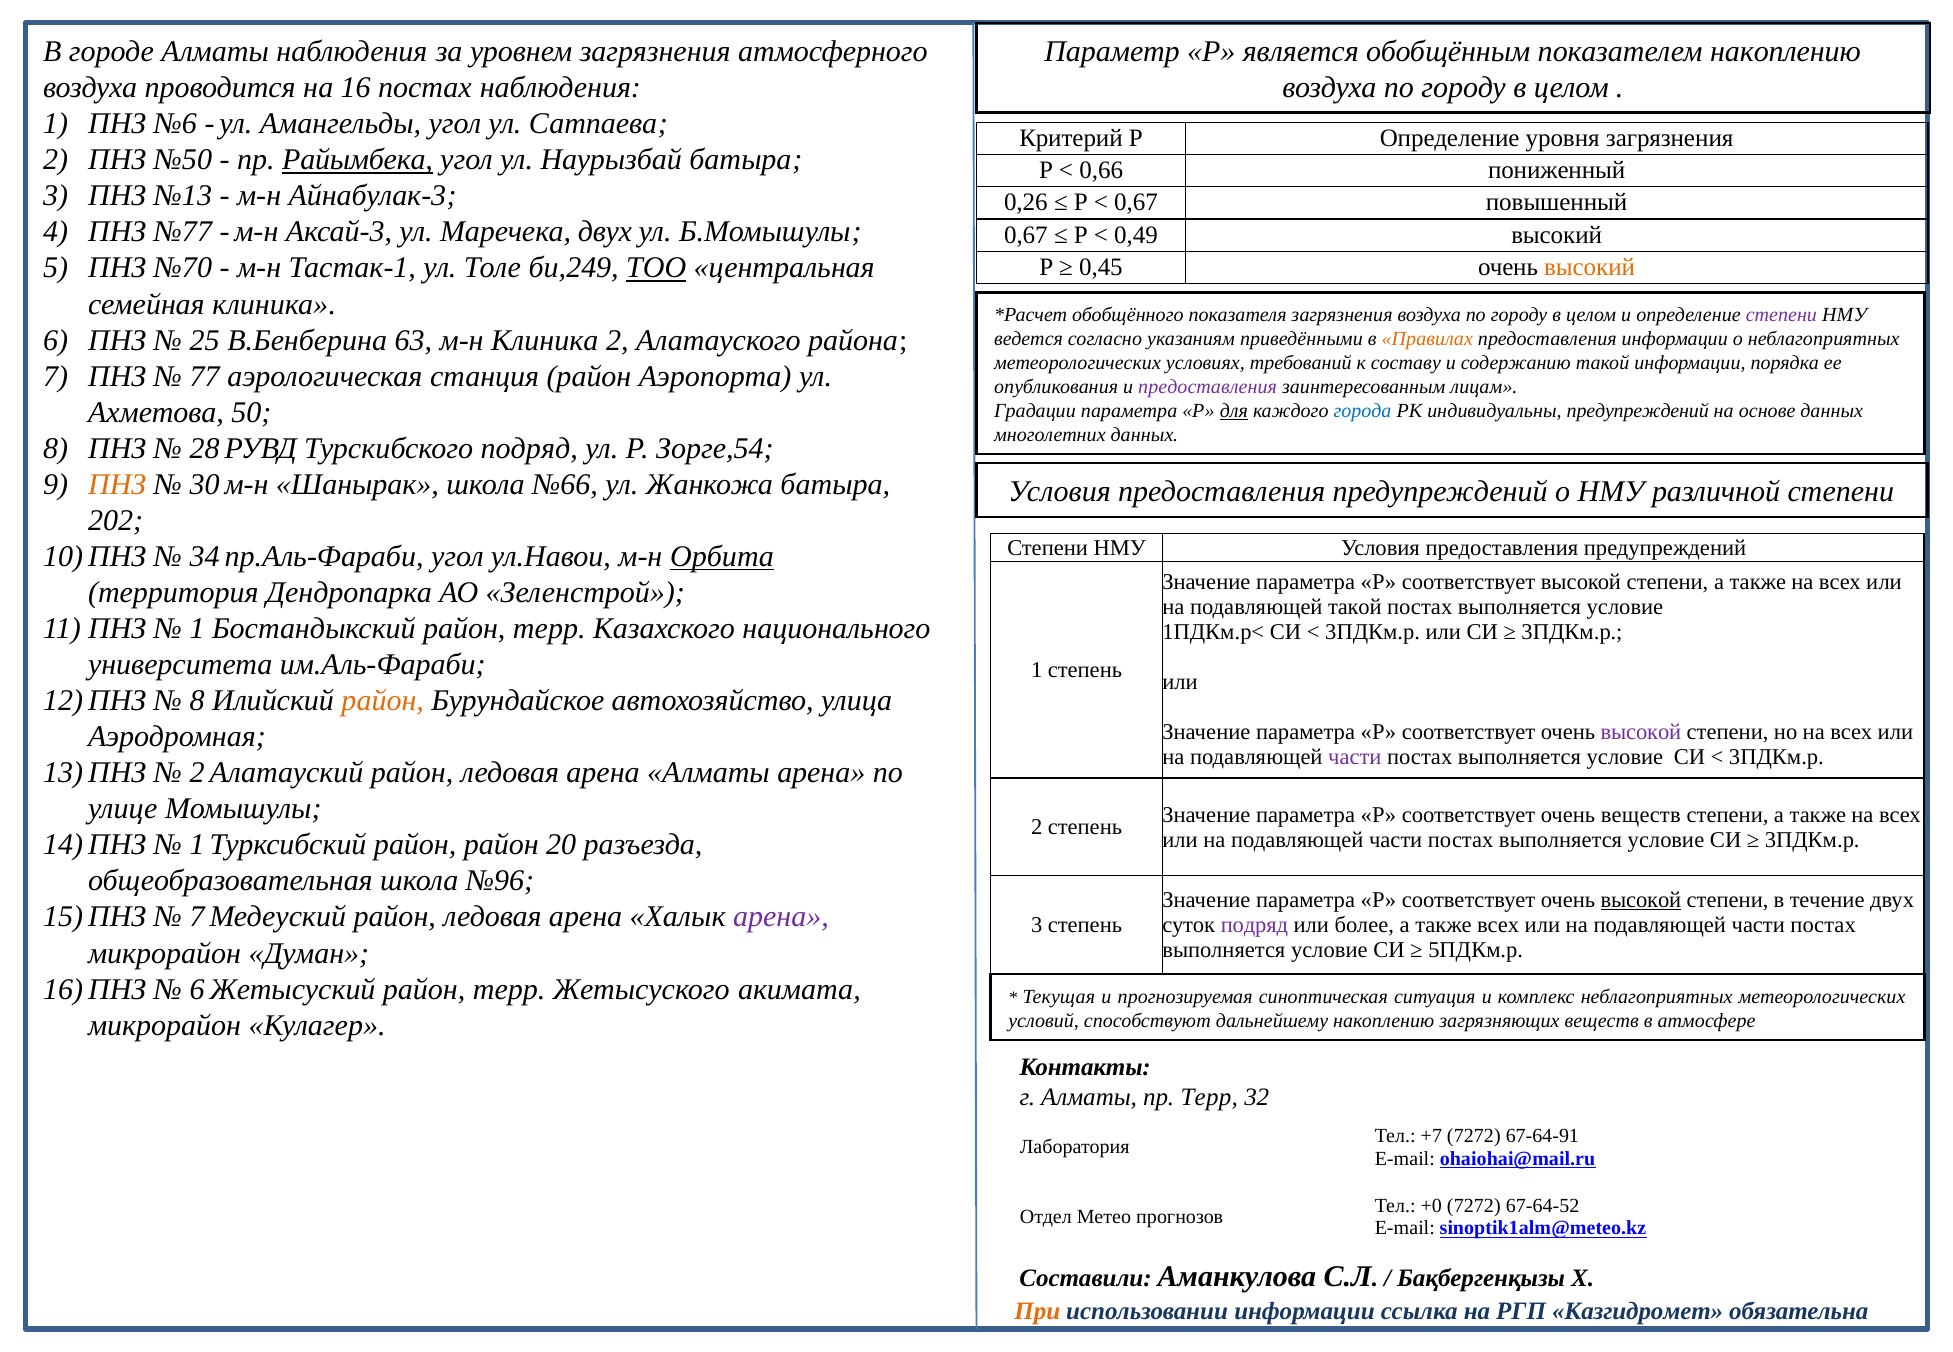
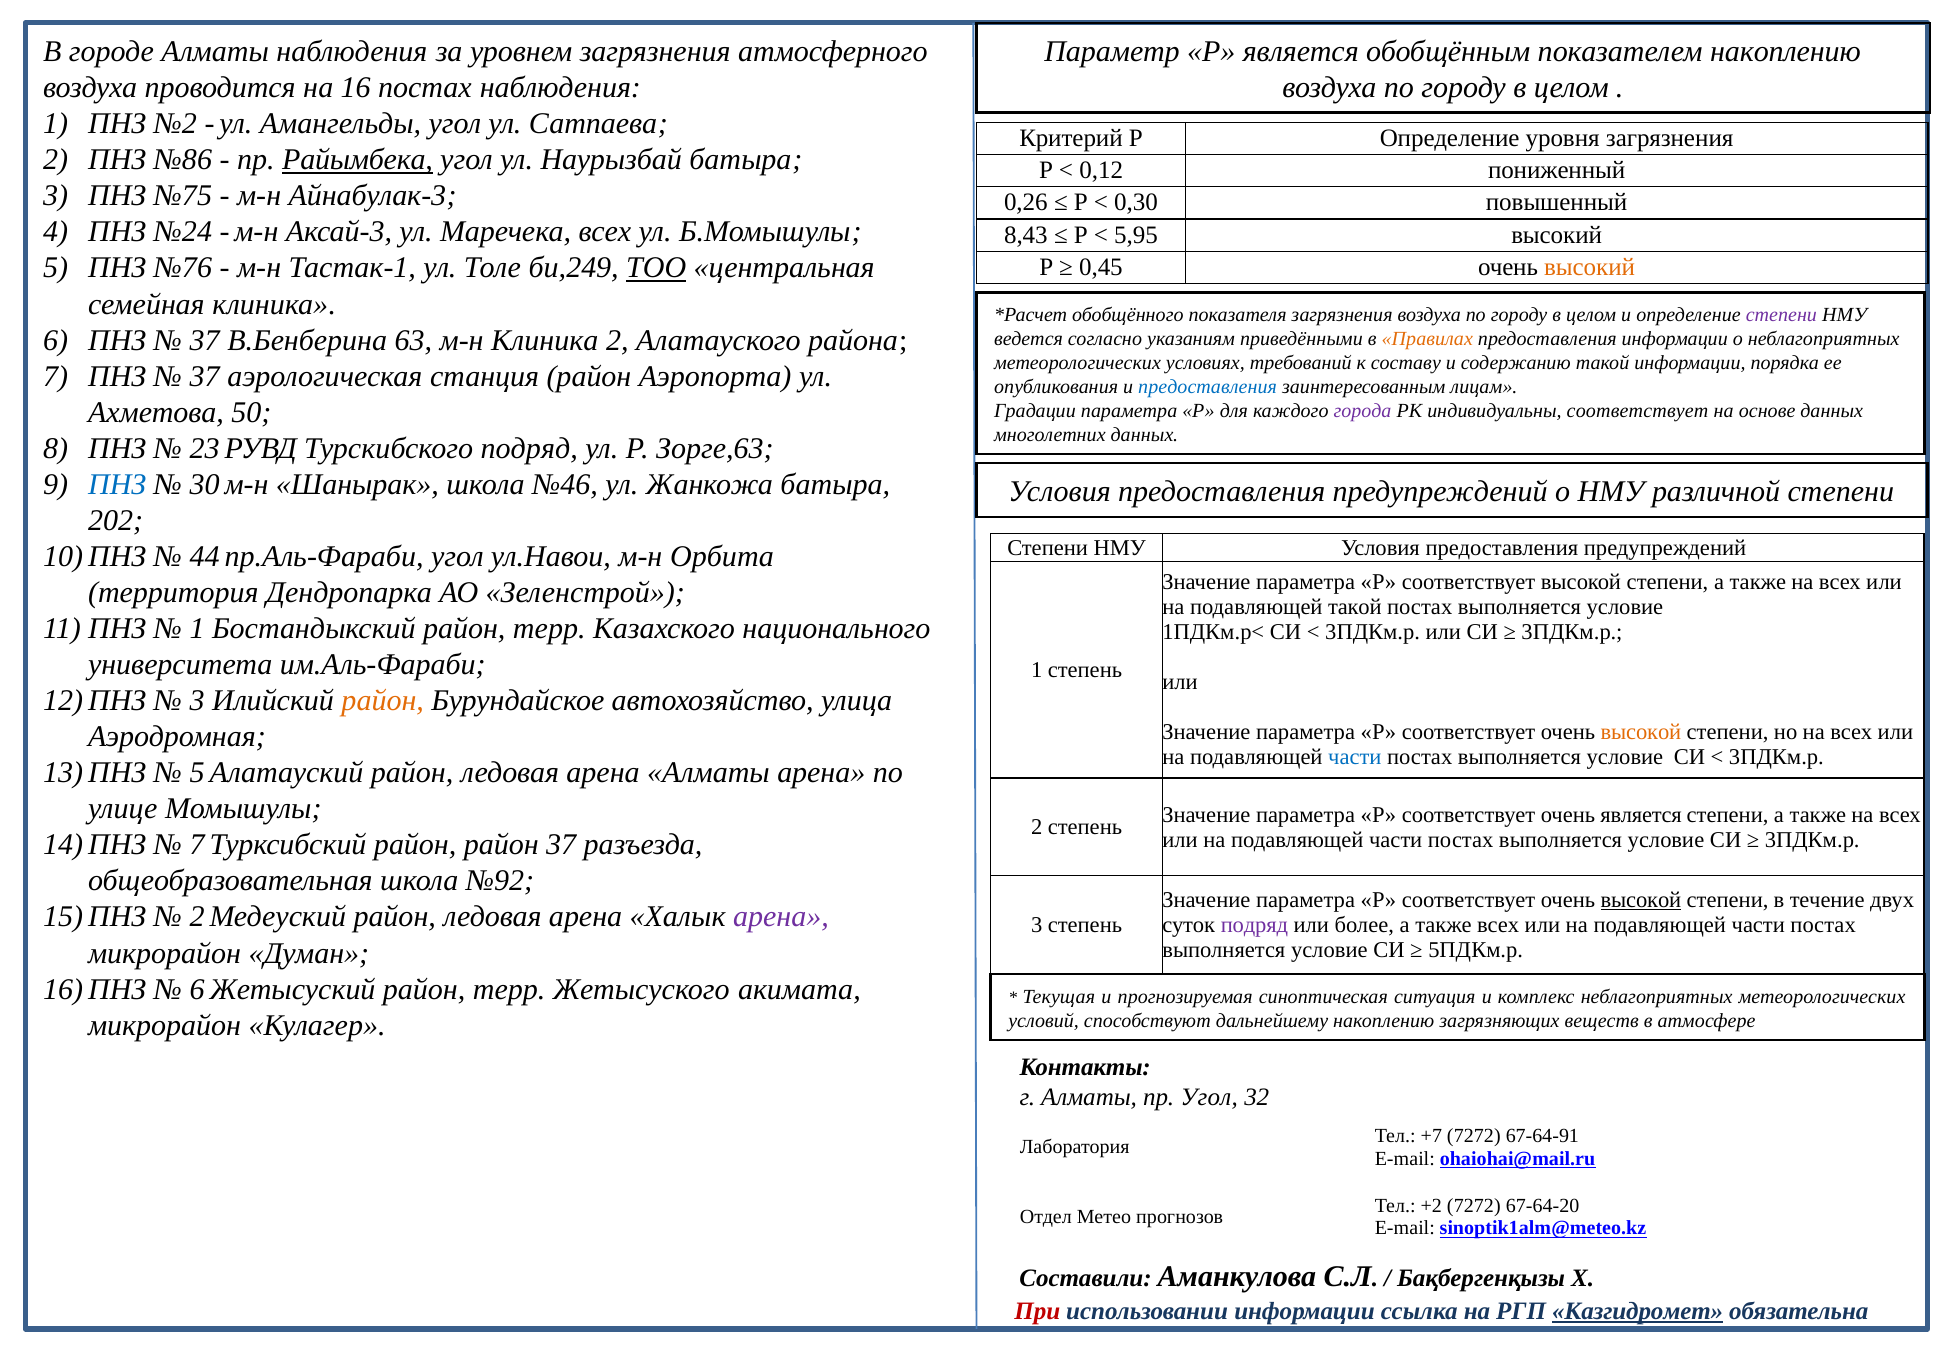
№6: №6 -> №2 (175, 124)
№50: №50 -> №86 (183, 160)
0,66: 0,66 -> 0,12 (1101, 170)
№13: №13 -> №75 (183, 196)
0,67: 0,67 -> 0,30 (1136, 203)
№77: №77 -> №24 (183, 232)
Маречека двух: двух -> всех (605, 232)
0,67: 0,67 -> 8,43 (1026, 235)
0,49: 0,49 -> 5,95 (1136, 235)
№70: №70 -> №76 (183, 268)
25: 25 -> 37 (205, 340)
77: 77 -> 37 (205, 376)
предоставления colour: purple -> blue (1208, 387)
для underline: present -> none (1234, 411)
города colour: blue -> purple (1363, 411)
индивидуальны предупреждений: предупреждений -> соответствует (1638, 411)
28: 28 -> 23 (205, 448)
Зорге,54: Зорге,54 -> Зорге,63 (715, 448)
ПНЗ colour: orange -> blue (117, 484)
№66: №66 -> №46 (565, 484)
34: 34 -> 44 (205, 557)
Орбита underline: present -> none (722, 557)
8: 8 -> 3 (197, 701)
высокой colour: purple -> orange (1641, 732)
части colour: purple -> blue (1355, 757)
2: 2 -> 5 (197, 773)
очень веществ: веществ -> является (1641, 815)
1: 1 -> 7 (197, 845)
район 20: 20 -> 37 (561, 845)
№96: №96 -> №92 (500, 881)
7: 7 -> 2 (197, 917)
пр Терр: Терр -> Угол (1209, 1097)
+0: +0 -> +2 (1431, 1206)
67-64-52: 67-64-52 -> 67-64-20 (1543, 1206)
При colour: orange -> red (1037, 1311)
Казгидромет underline: none -> present (1638, 1311)
